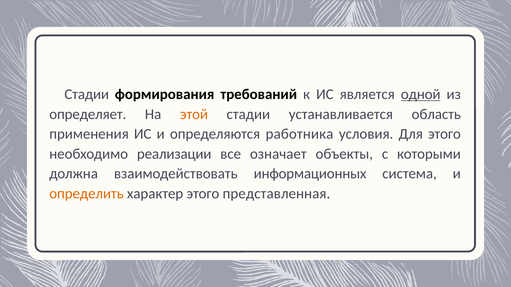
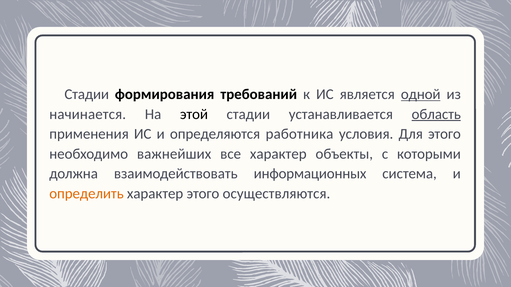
определяет: определяет -> начинается (88, 114)
этой colour: orange -> black (194, 114)
область underline: none -> present (436, 114)
реализации: реализации -> важнейших (174, 154)
все означает: означает -> характер (278, 154)
представленная: представленная -> осуществляются (276, 194)
